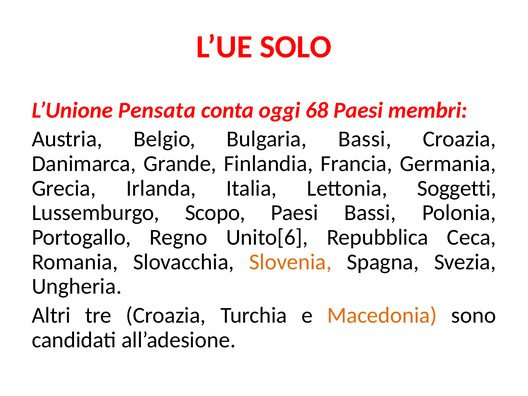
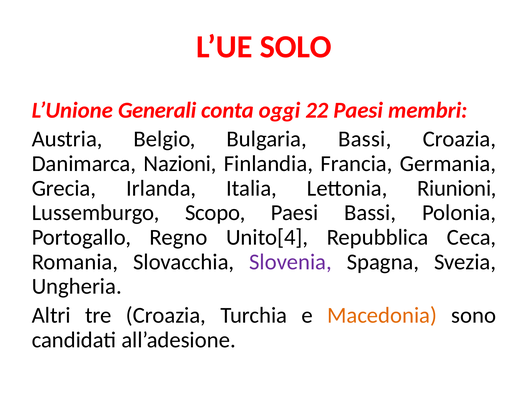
Pensata: Pensata -> Generali (157, 110)
68: 68 -> 22 (317, 110)
Grande: Grande -> Nazioni (180, 164)
Soggetti: Soggetti -> Riunioni (457, 188)
Unito[6: Unito[6 -> Unito[4 (267, 237)
Slovenia colour: orange -> purple (291, 262)
